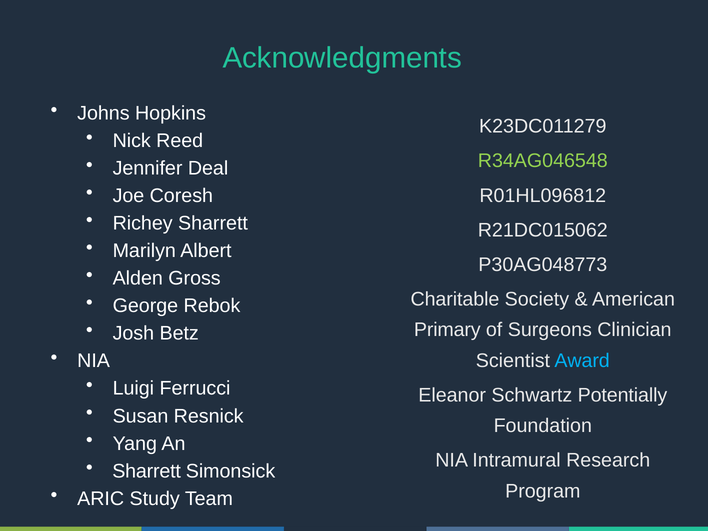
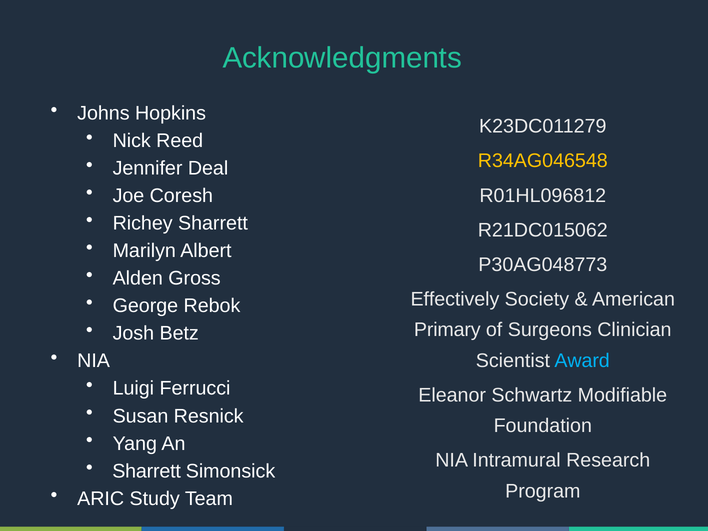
R34AG046548 colour: light green -> yellow (543, 161)
Charitable: Charitable -> Effectively (455, 299)
Potentially: Potentially -> Modifiable (622, 395)
